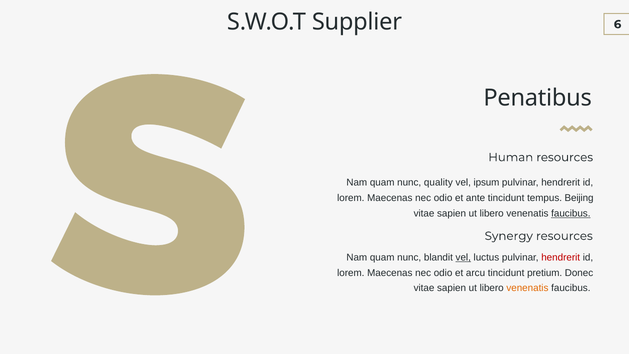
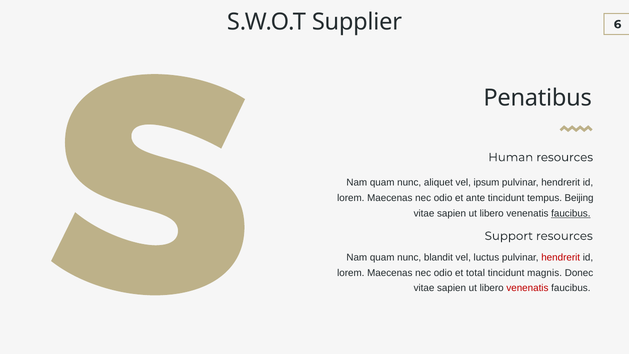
quality: quality -> aliquet (438, 183)
Synergy: Synergy -> Support (509, 236)
vel underline: present -> none (463, 257)
arcu: arcu -> total (476, 273)
pretium: pretium -> magnis (545, 273)
venenatis colour: orange -> red (527, 288)
